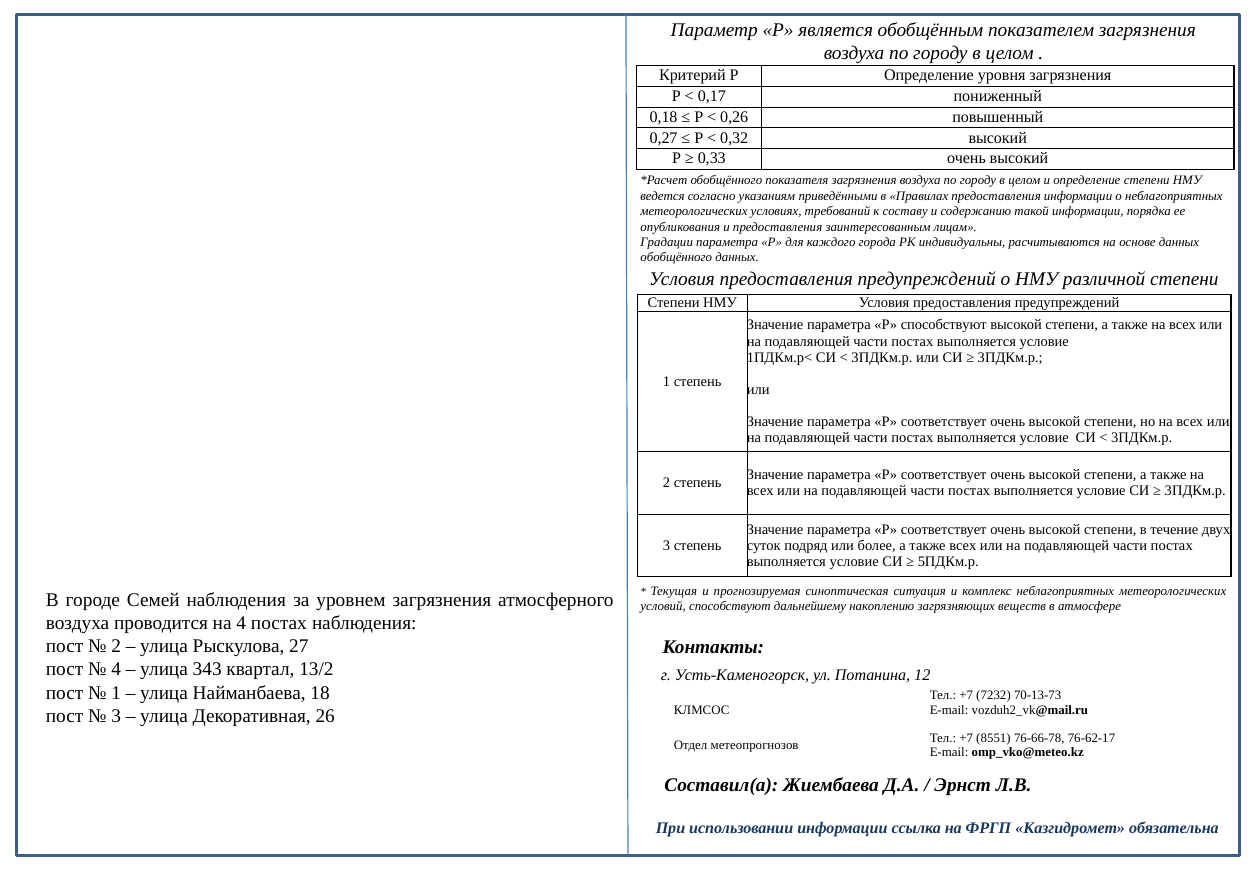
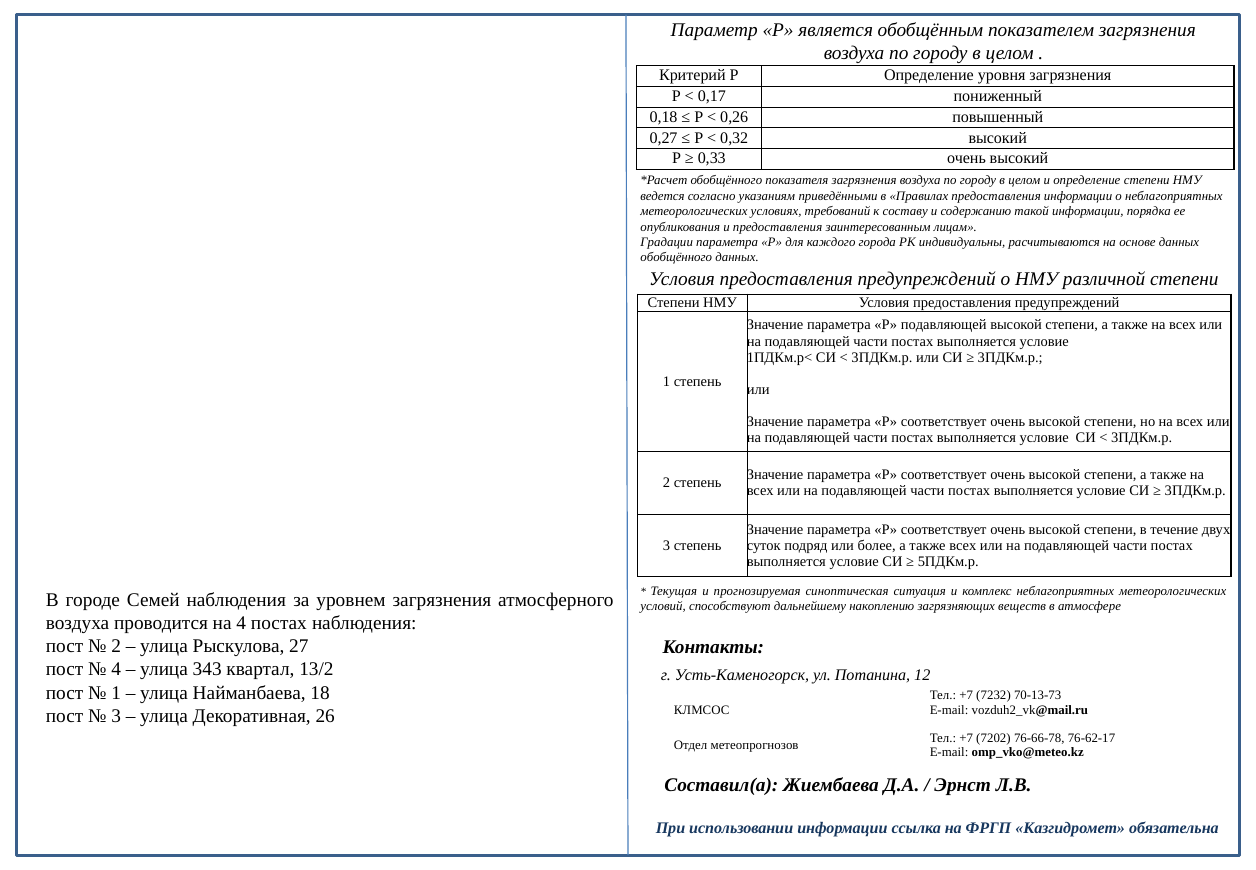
Р способствуют: способствуют -> подавляющей (944, 325)
8551: 8551 -> 7202 (993, 738)
